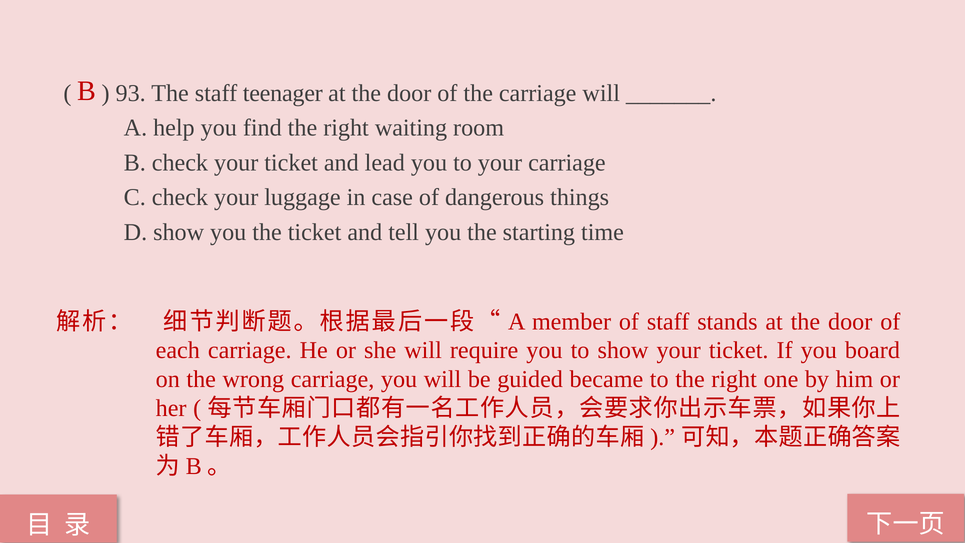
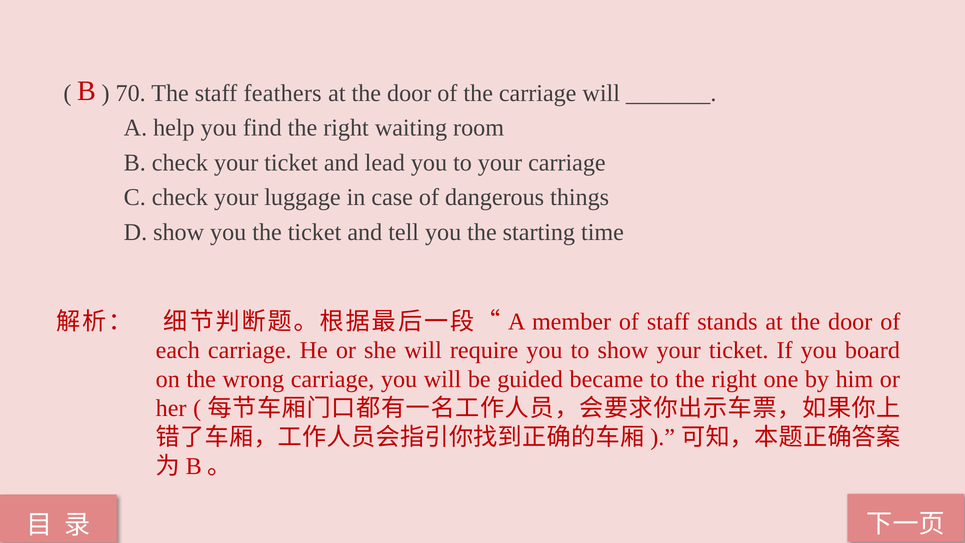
93: 93 -> 70 (131, 93)
teenager: teenager -> feathers (283, 93)
